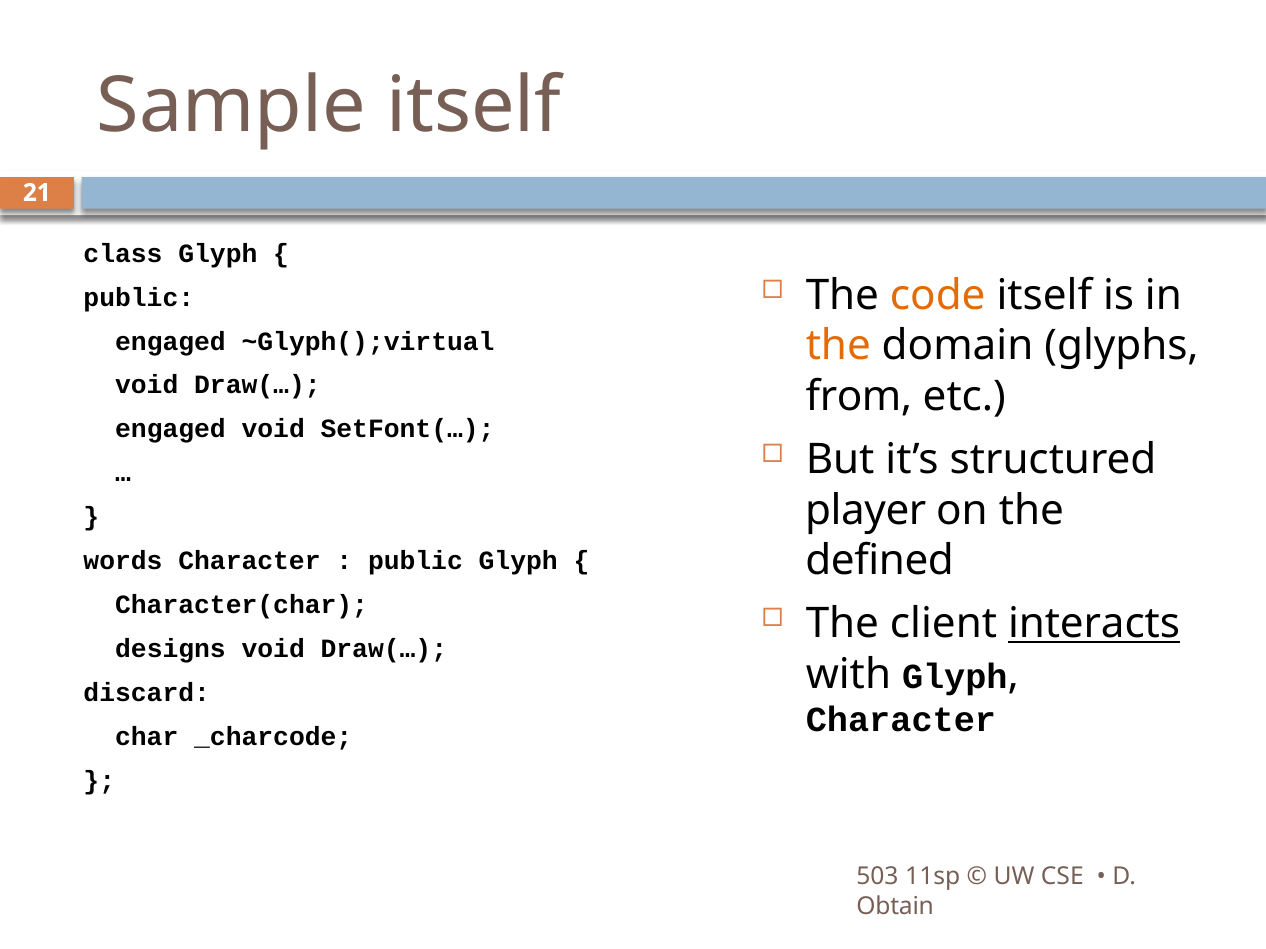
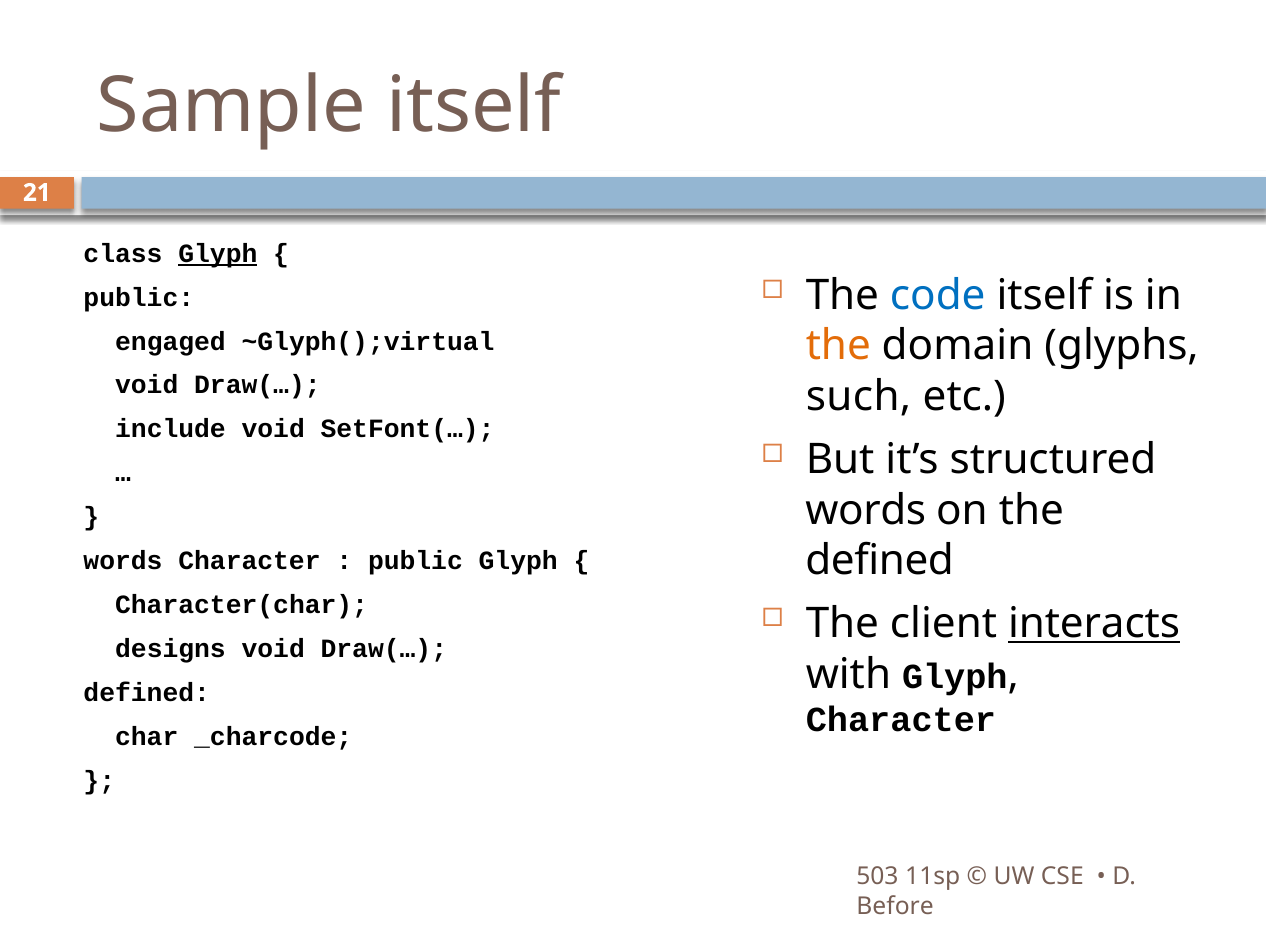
Glyph underline: none -> present (218, 254)
code colour: orange -> blue (938, 296)
from: from -> such (859, 397)
engaged: engaged -> include (170, 429)
player: player -> words (866, 510)
discard: discard -> defined (147, 693)
Obtain: Obtain -> Before (895, 907)
